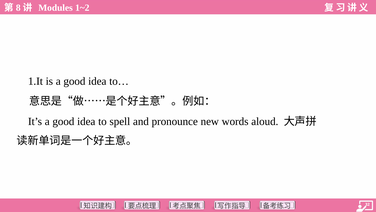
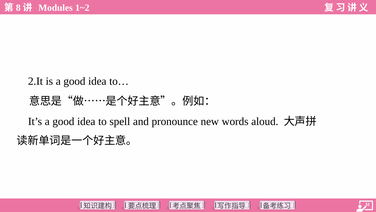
1.It: 1.It -> 2.It (35, 81)
